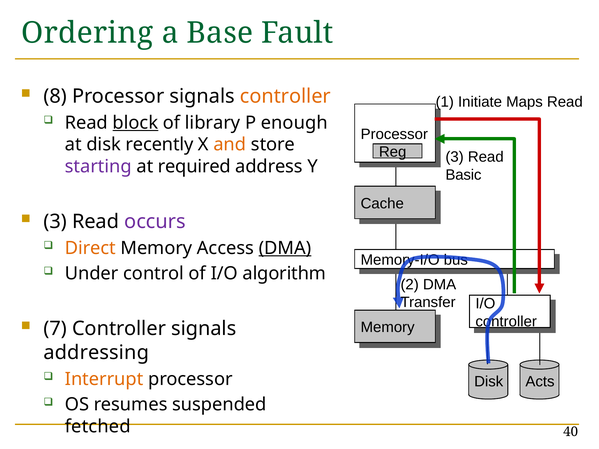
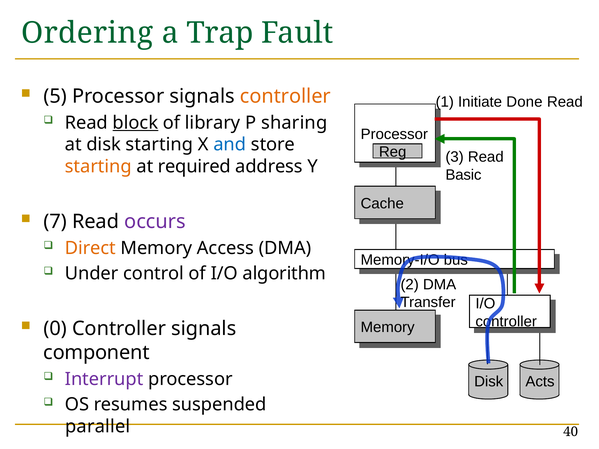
Base: Base -> Trap (220, 33)
8: 8 -> 5 (55, 96)
Maps: Maps -> Done (524, 102)
enough: enough -> sharing (294, 123)
disk recently: recently -> starting (159, 145)
and colour: orange -> blue (230, 145)
starting colour: purple -> orange (98, 167)
3: 3 -> 7 (55, 222)
DMA underline: present -> none (285, 248)
7: 7 -> 0 (55, 329)
addressing: addressing -> component (96, 353)
Interrupt colour: orange -> purple (104, 379)
fetched: fetched -> parallel (98, 427)
